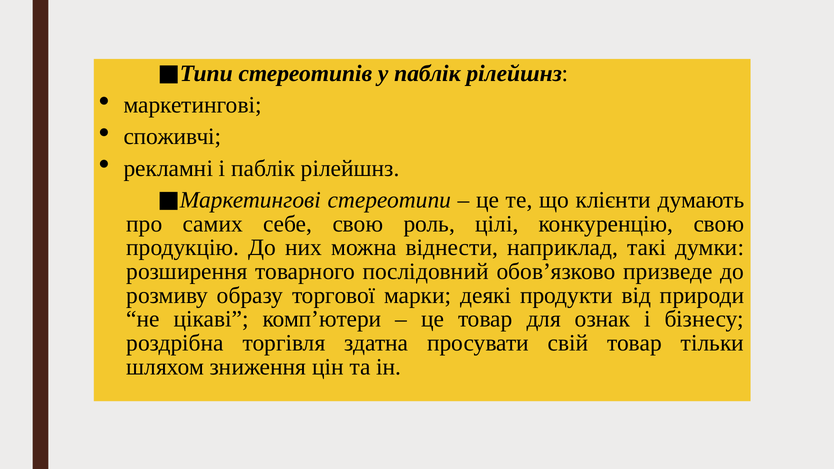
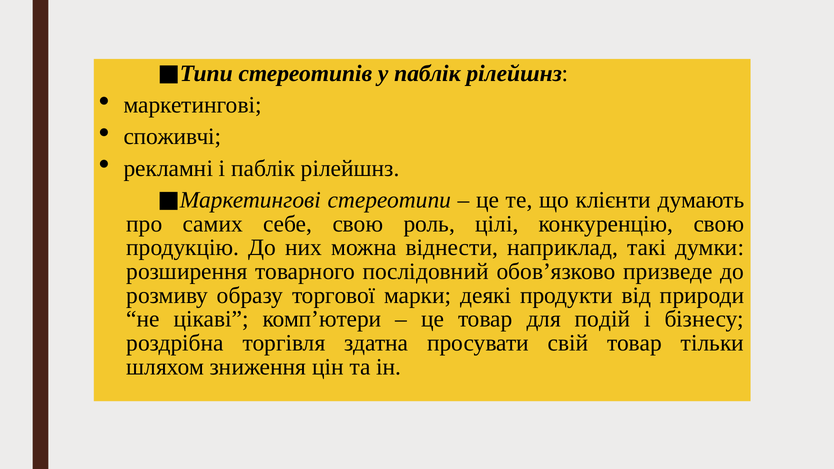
ознак: ознак -> подій (603, 319)
